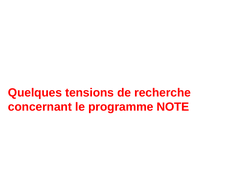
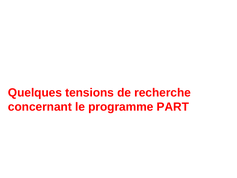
NOTE: NOTE -> PART (173, 107)
